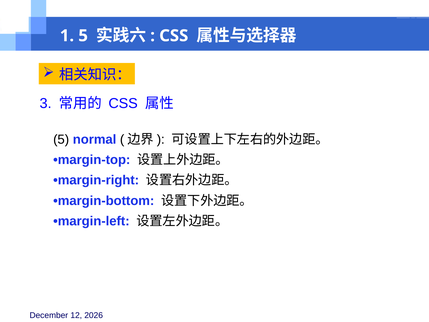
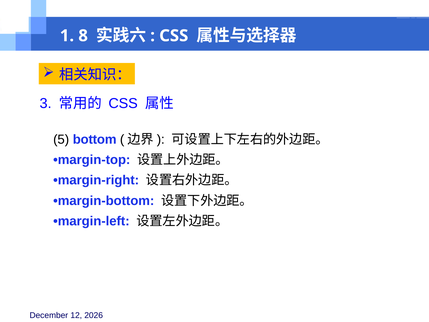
1 5: 5 -> 8 (83, 36)
normal: normal -> bottom (95, 139)
